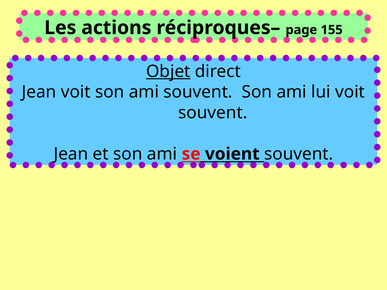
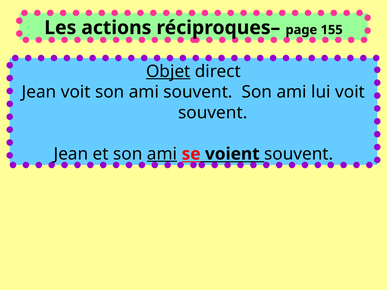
ami underline: none -> present (162, 154)
